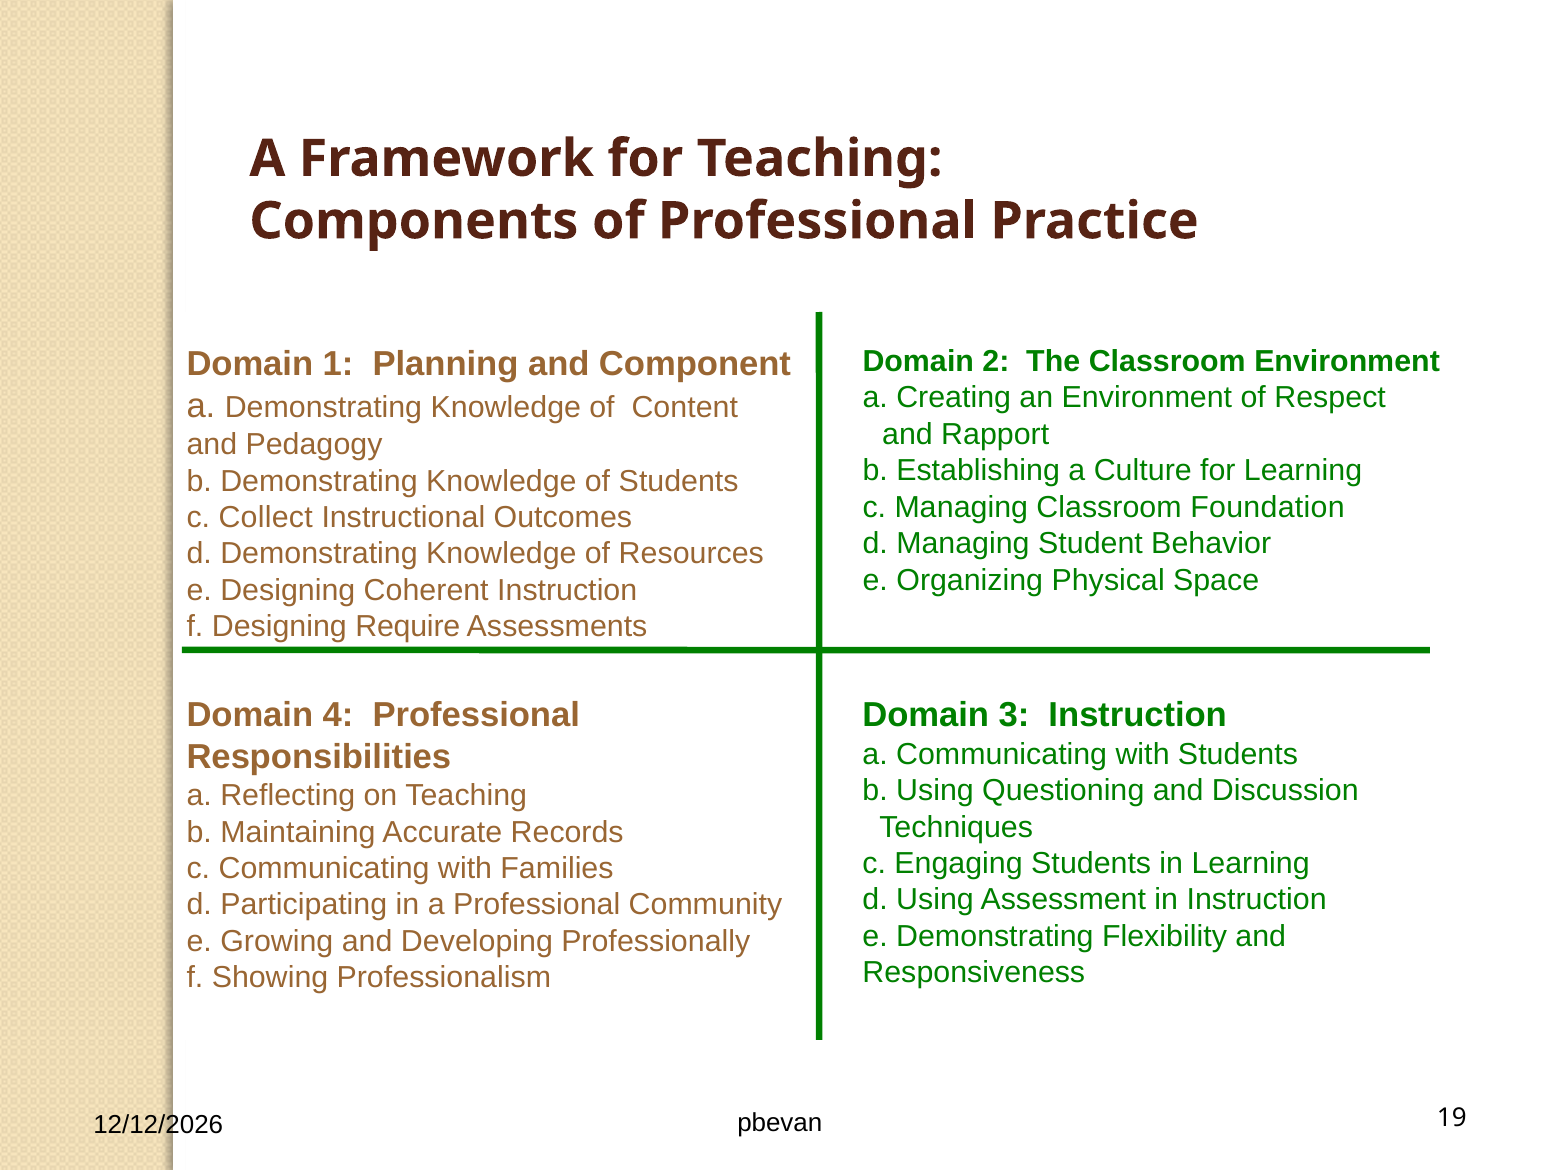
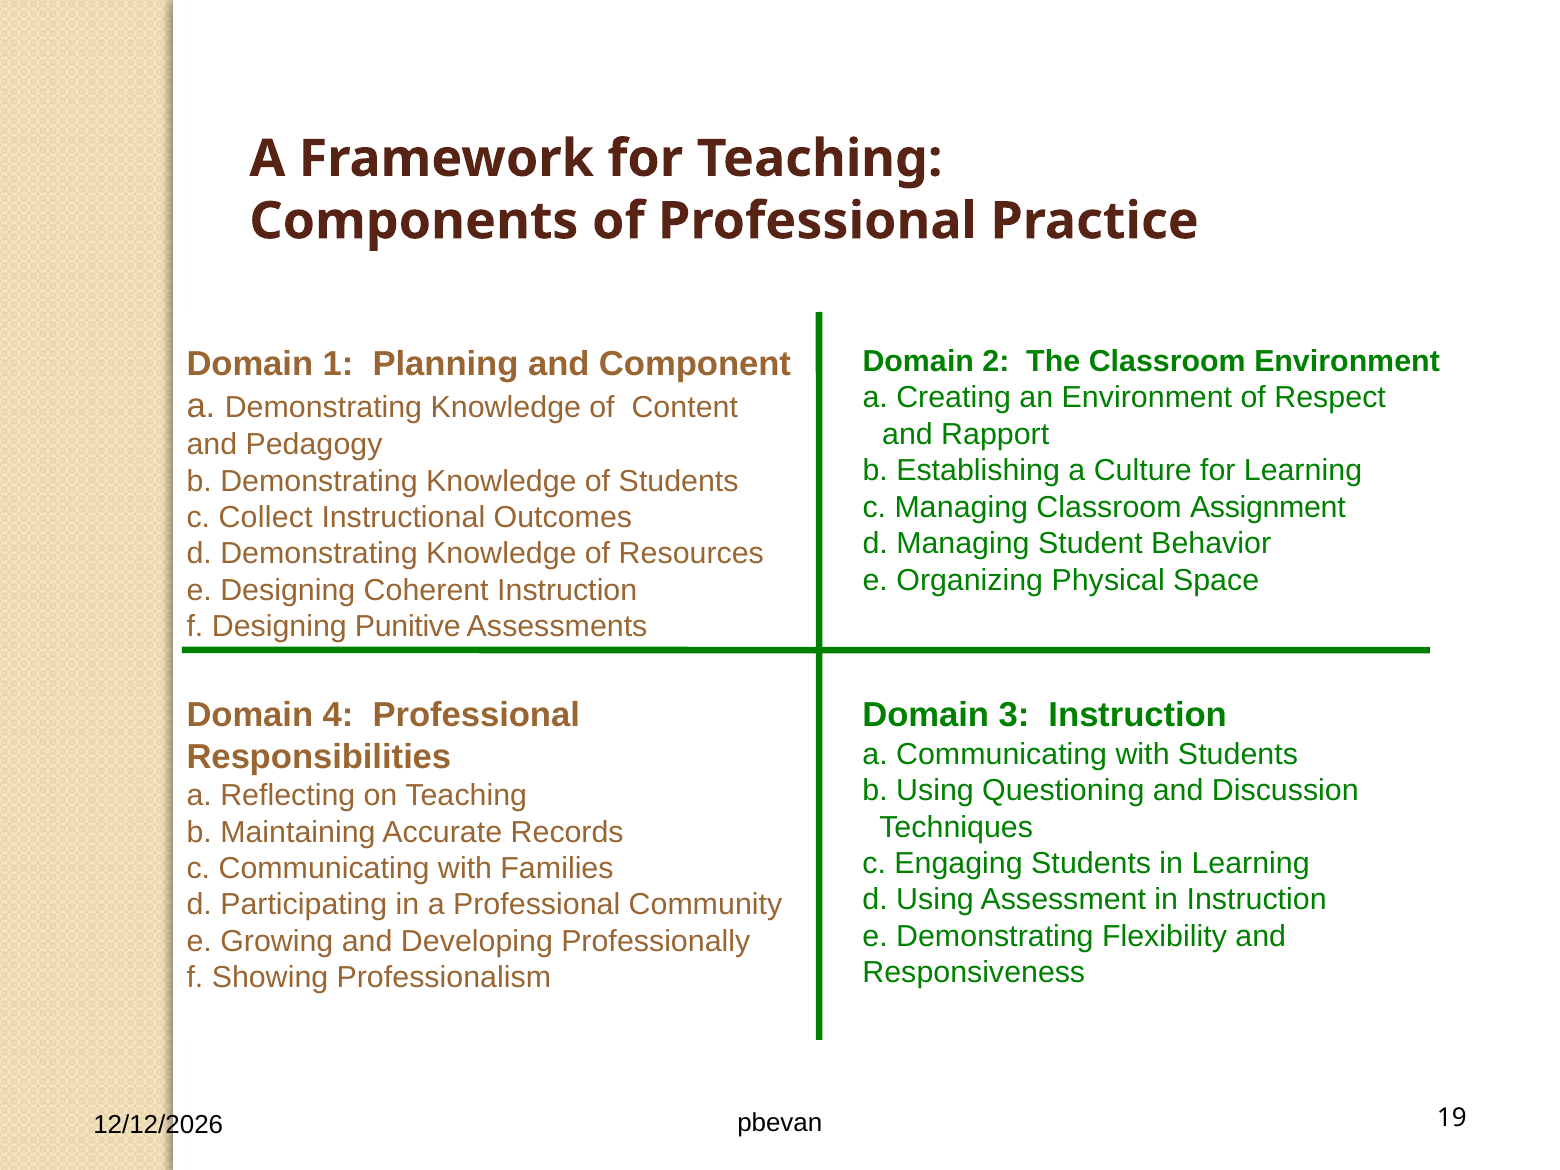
Foundation: Foundation -> Assignment (1268, 507)
Require: Require -> Punitive (408, 627)
